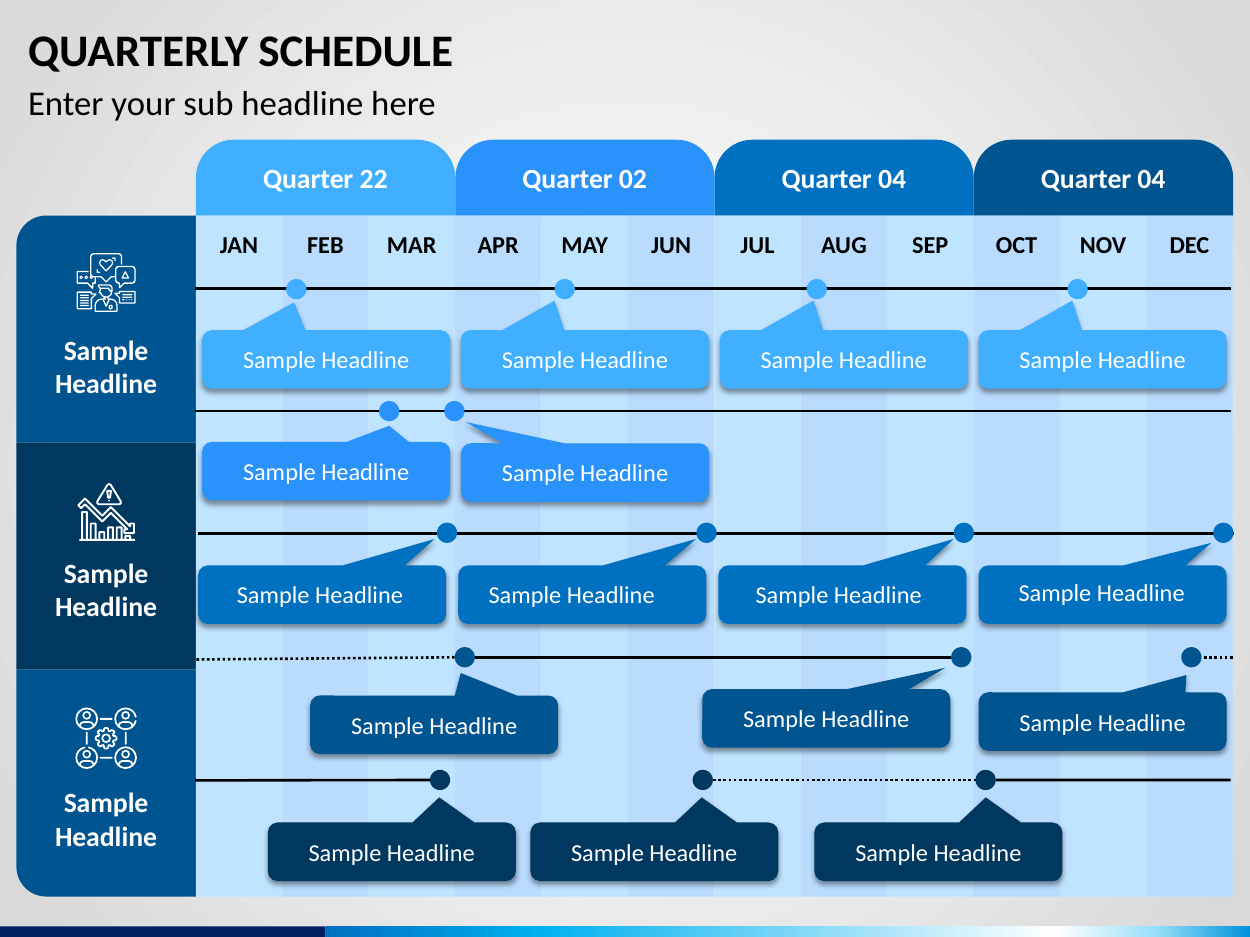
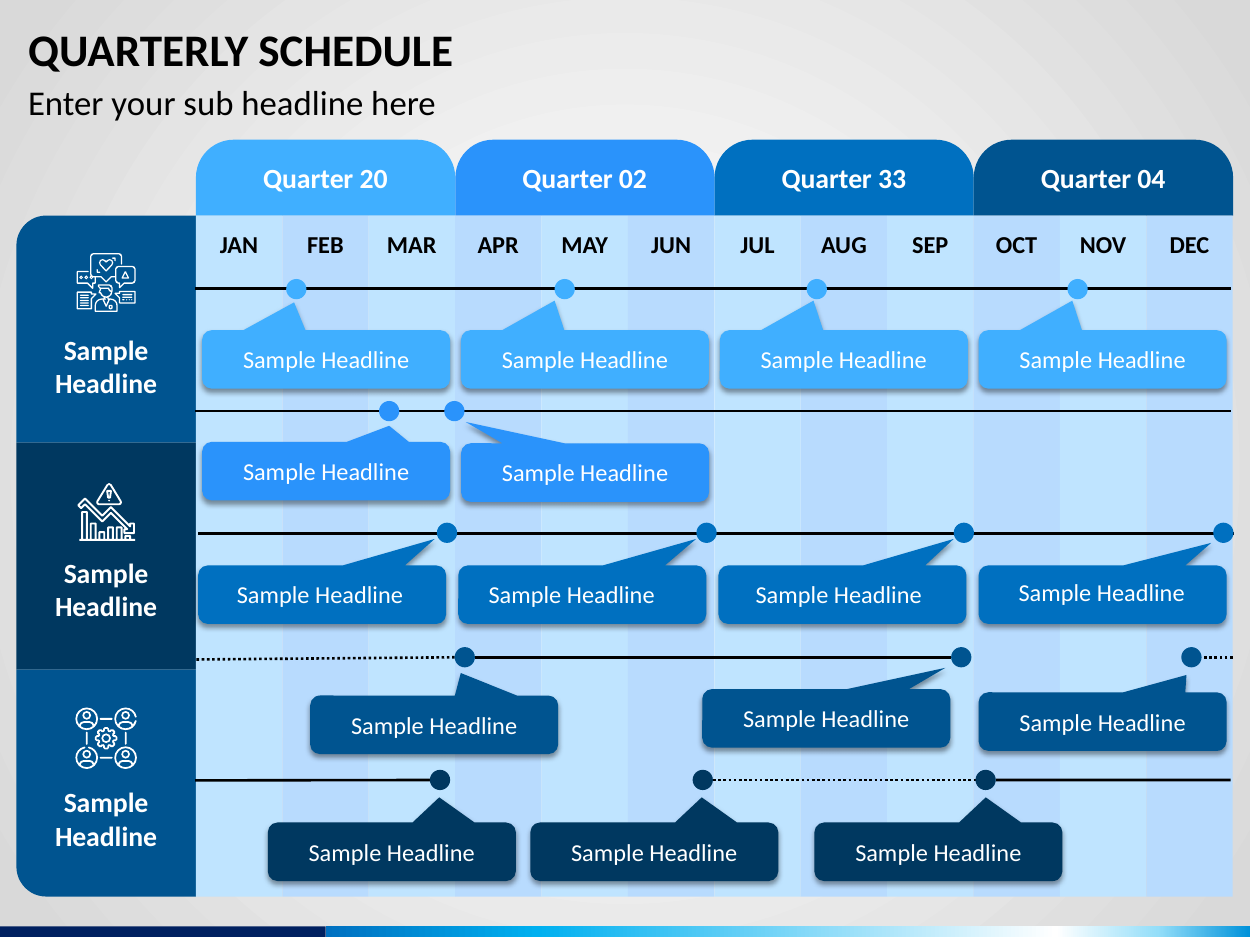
22: 22 -> 20 (374, 179)
02 Quarter 04: 04 -> 33 (892, 179)
